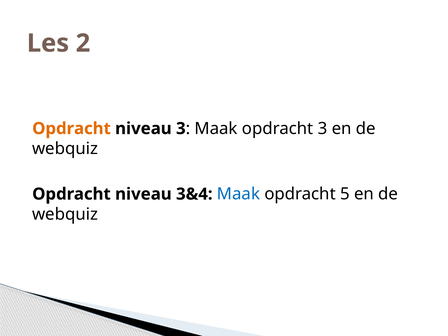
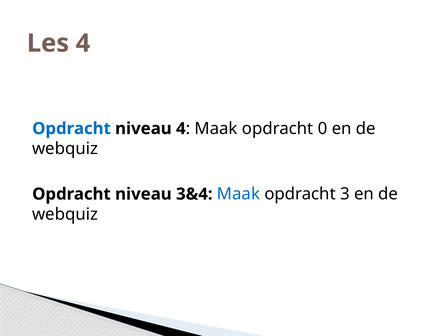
Les 2: 2 -> 4 (83, 43)
Opdracht colour: orange -> blue (72, 129)
niveau 3: 3 -> 4 (181, 129)
opdracht 3: 3 -> 0 (323, 129)
5: 5 -> 3 (345, 194)
